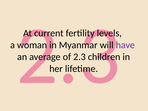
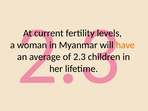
have colour: purple -> orange (125, 45)
